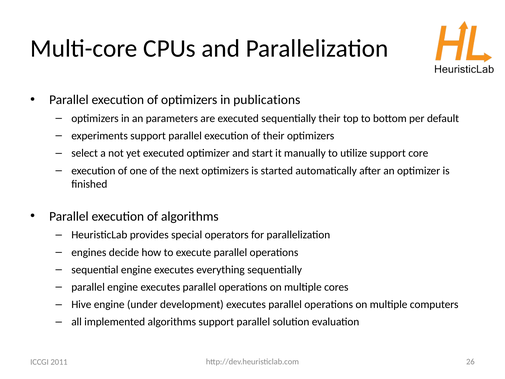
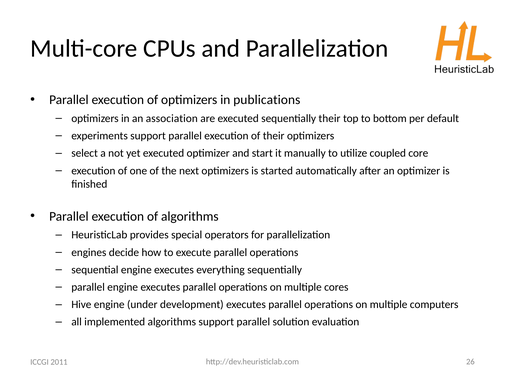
parameters: parameters -> association (172, 118)
utilize support: support -> coupled (388, 153)
